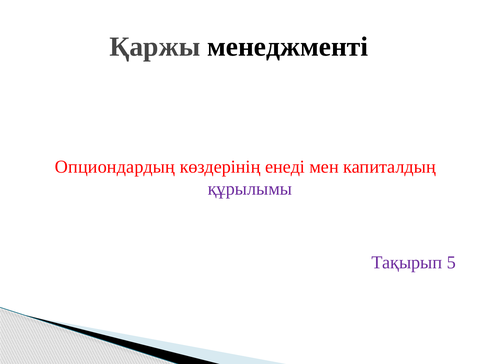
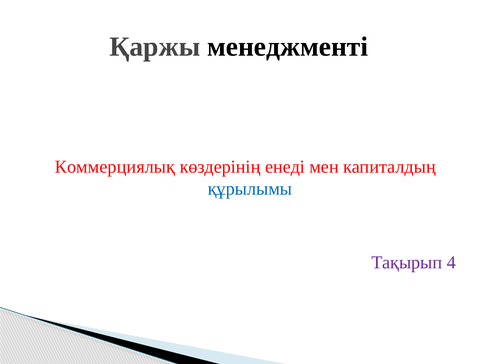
Опциондардың: Опциондардың -> Коммерциялық (115, 167)
құрылымы colour: purple -> blue (250, 189)
5: 5 -> 4 (451, 262)
